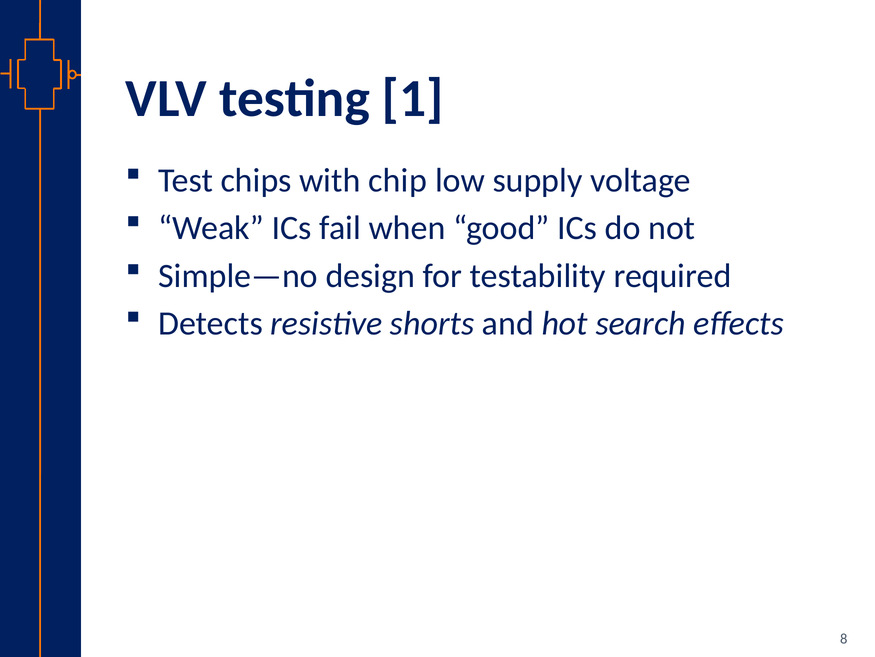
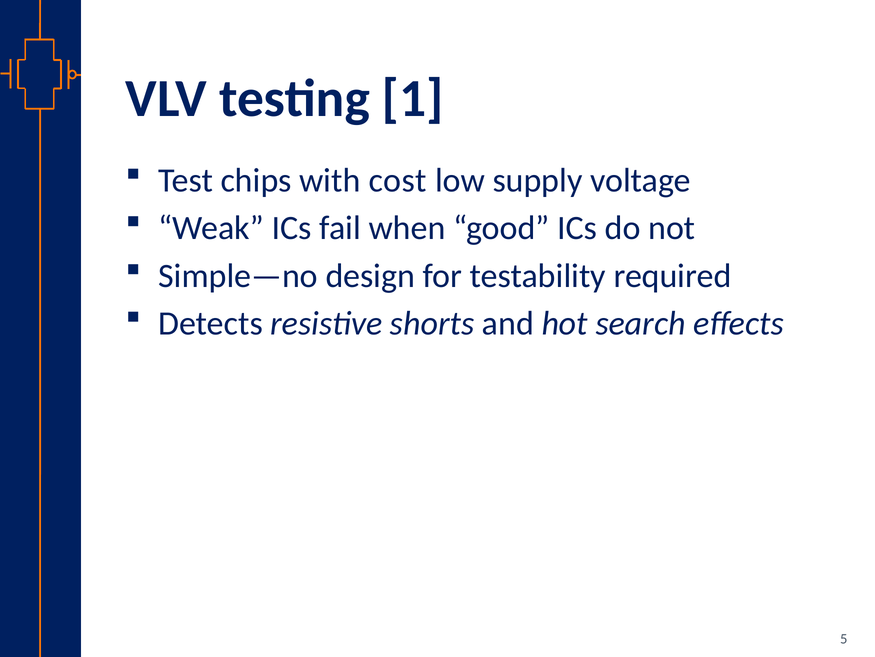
chip: chip -> cost (398, 180)
8: 8 -> 5 (844, 638)
